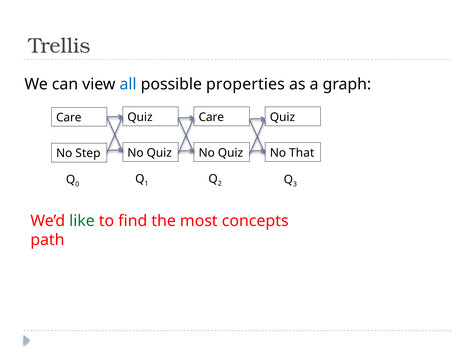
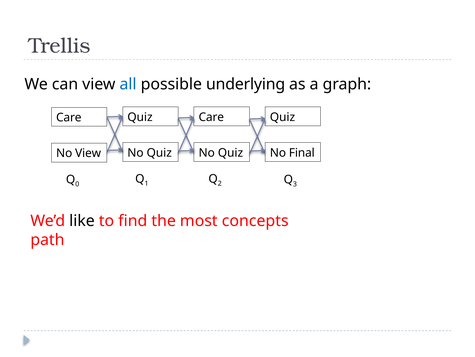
properties: properties -> underlying (246, 84)
That: That -> Final (302, 152)
No Step: Step -> View (88, 153)
like colour: green -> black (82, 220)
